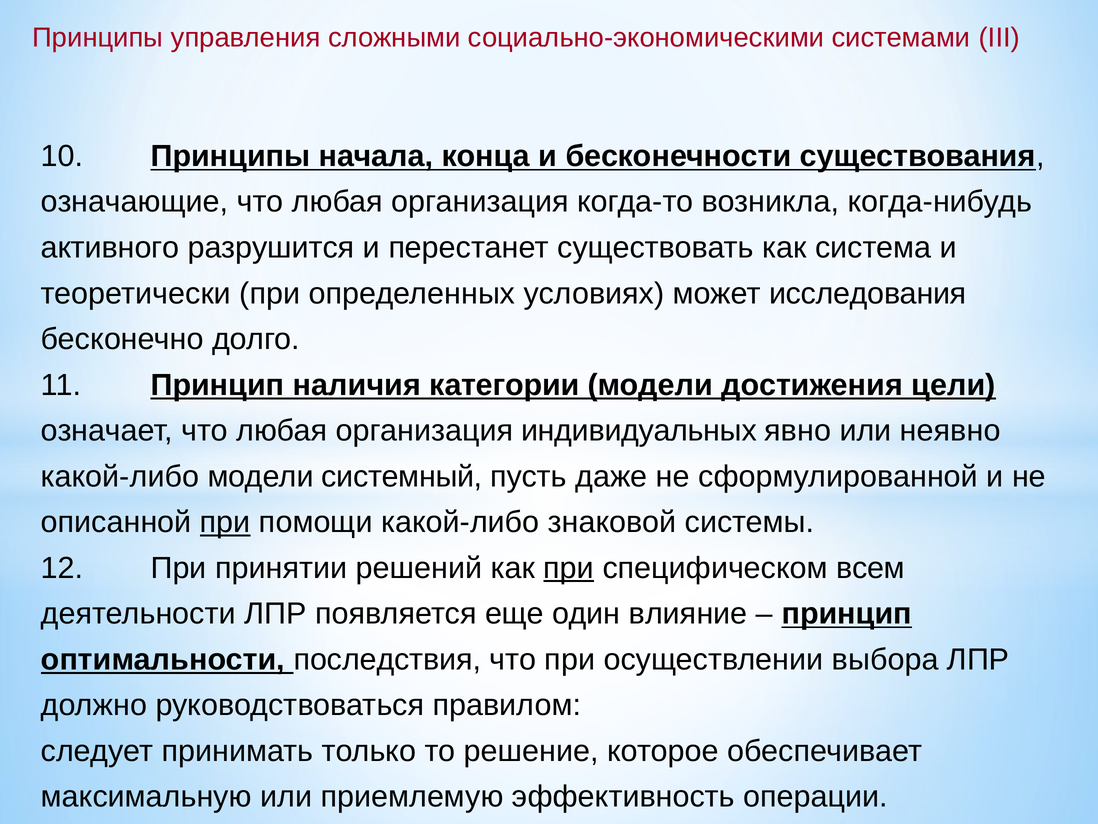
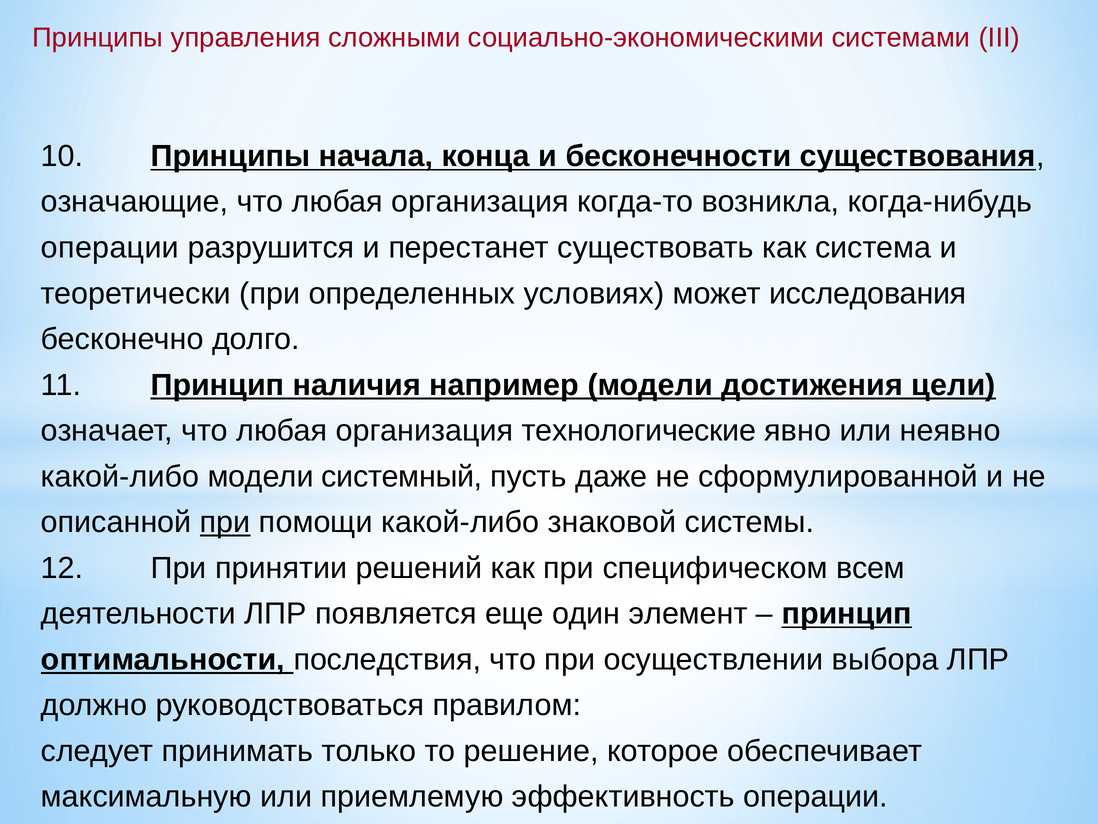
активного: активного -> операции (110, 248)
категории: категории -> например (504, 385)
индивидуальных: индивидуальных -> технологические (639, 430)
при underline: present -> none (569, 568)
влияние: влияние -> элемент (688, 613)
